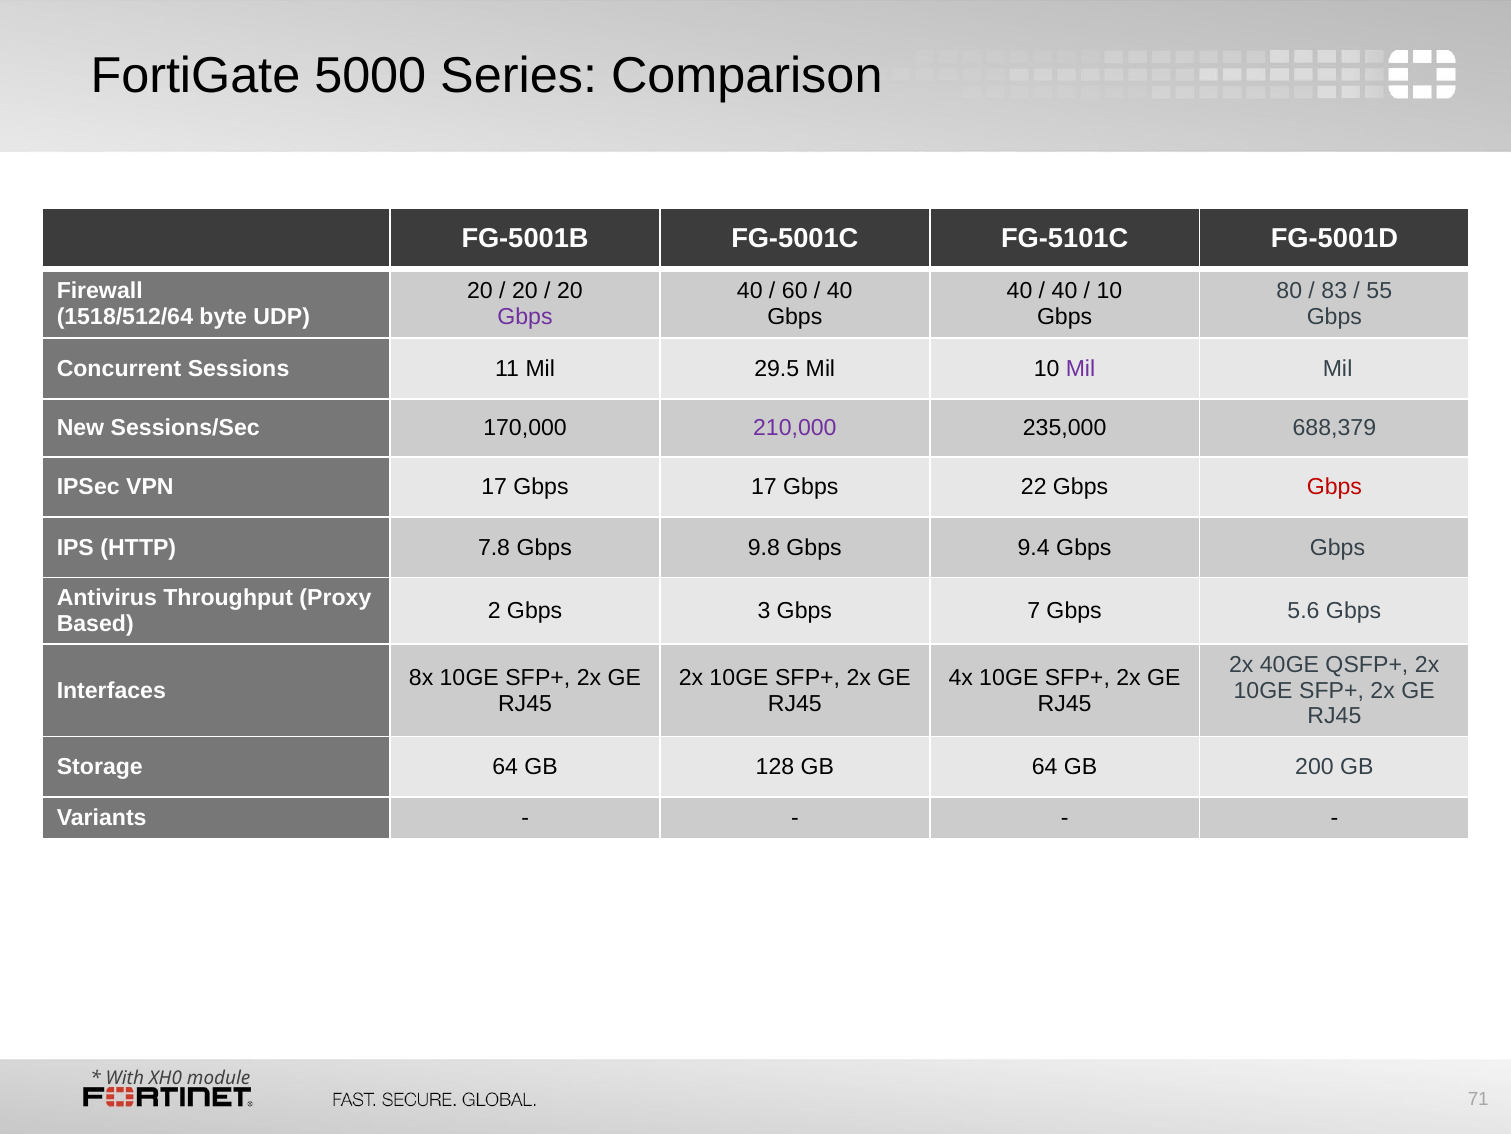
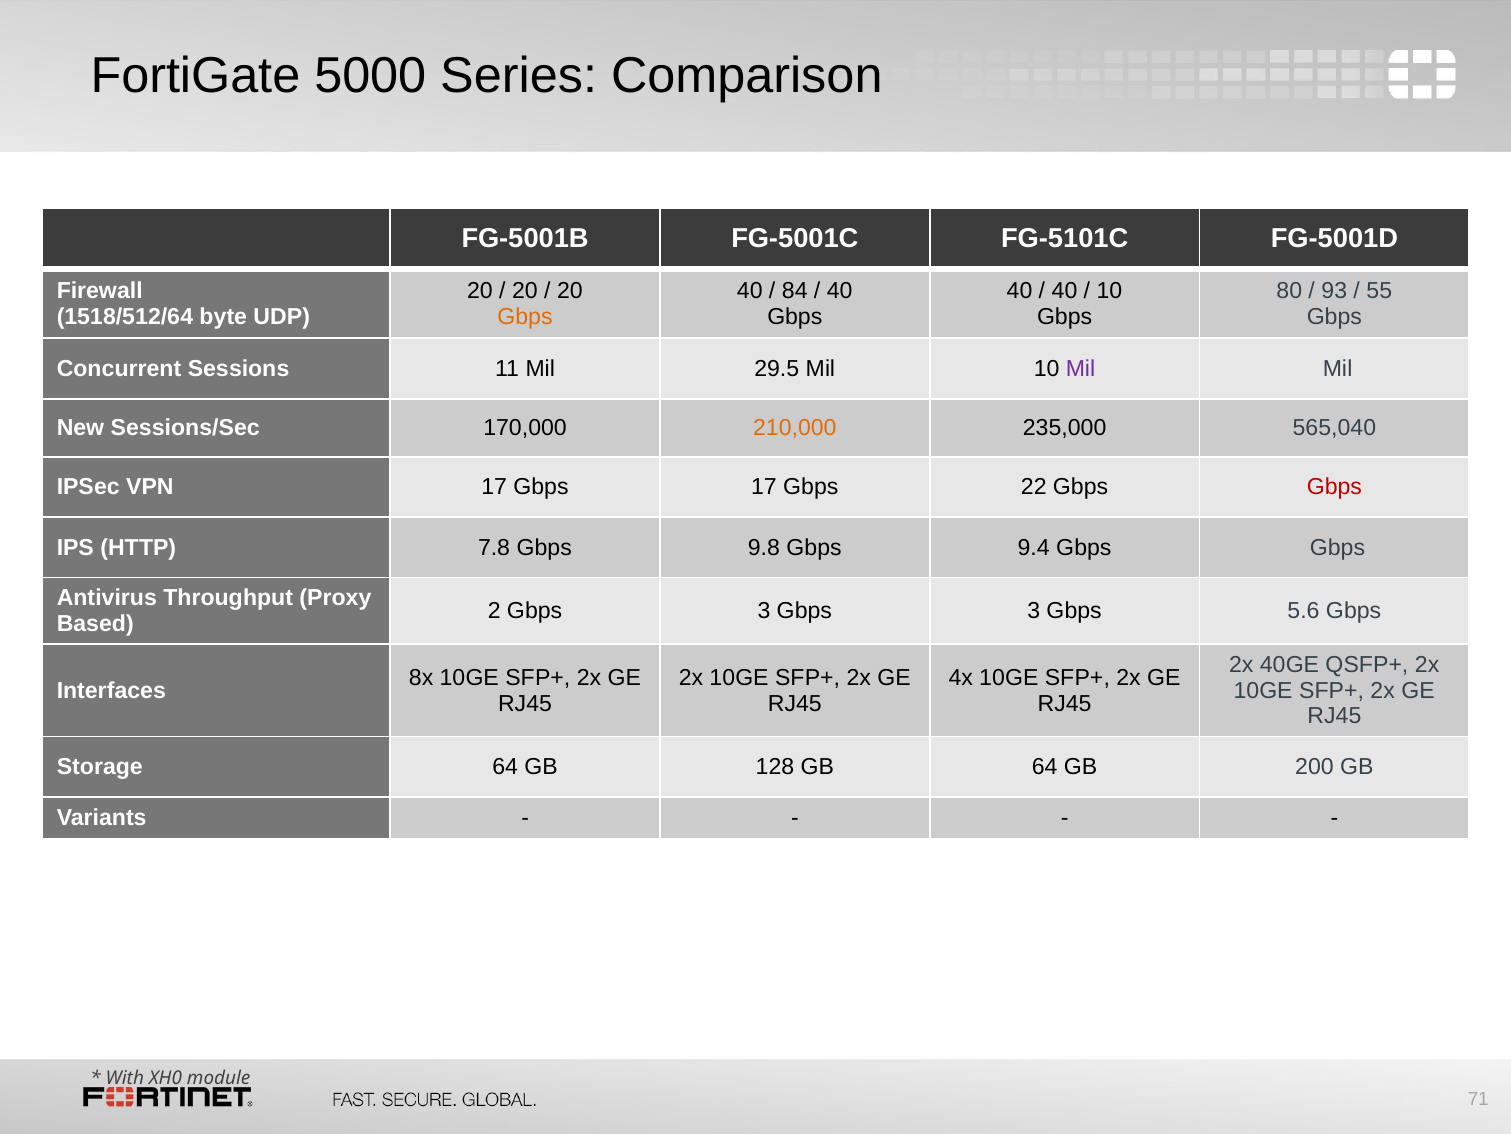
60: 60 -> 84 (795, 291)
83: 83 -> 93 (1334, 291)
Gbps colour: purple -> orange (525, 317)
210,000 colour: purple -> orange (795, 428)
688,379: 688,379 -> 565,040 (1334, 428)
3 Gbps 7: 7 -> 3 (1034, 611)
